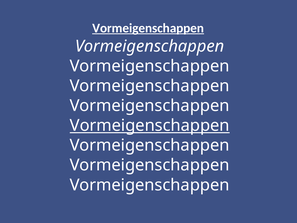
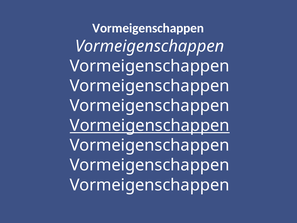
Vormeigenschappen underline: present -> none (148, 28)
